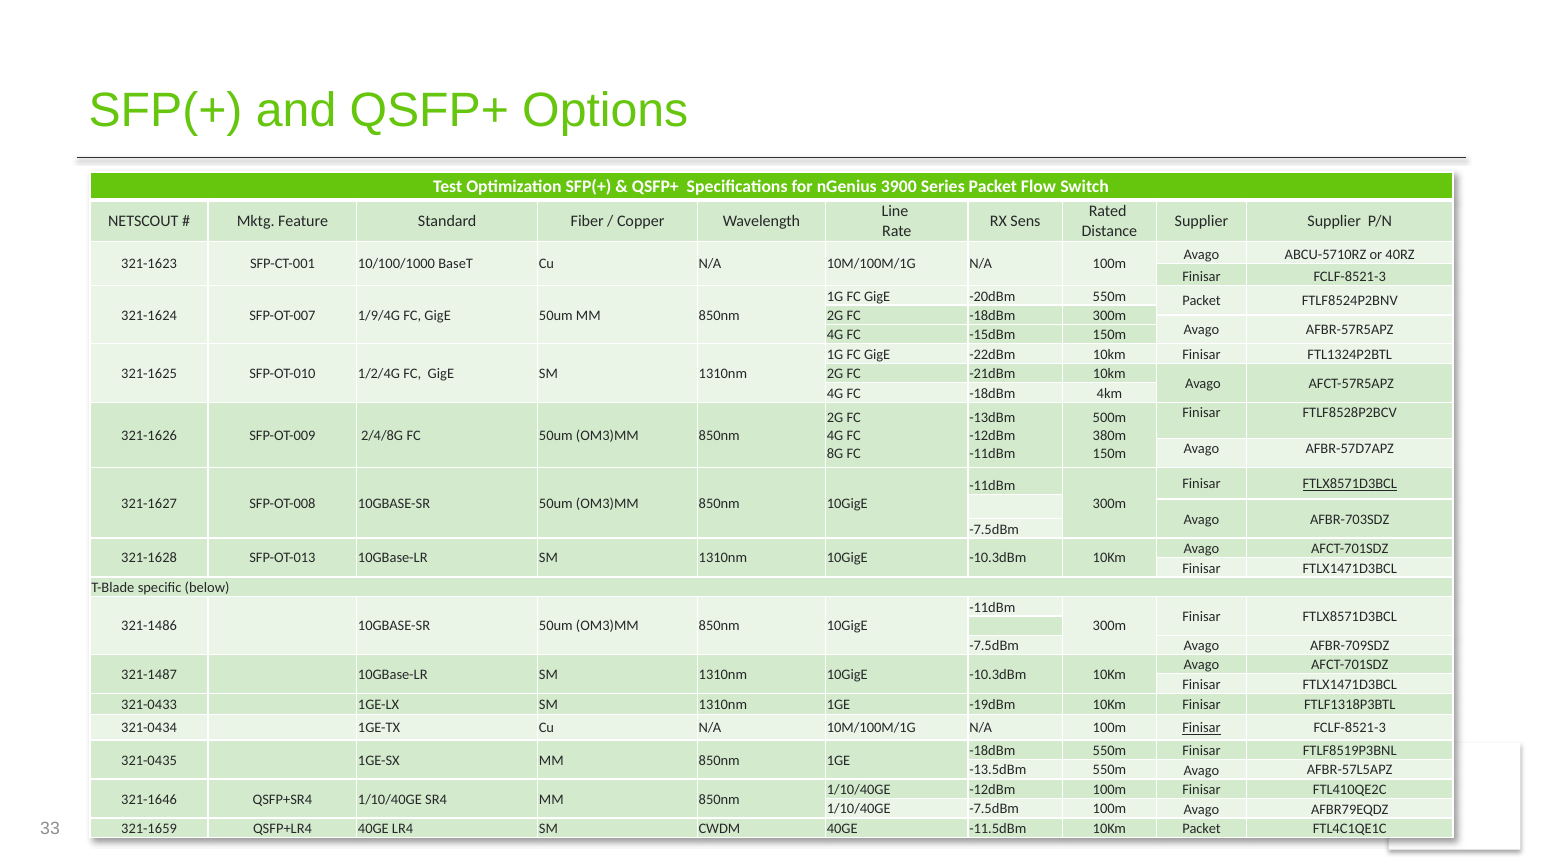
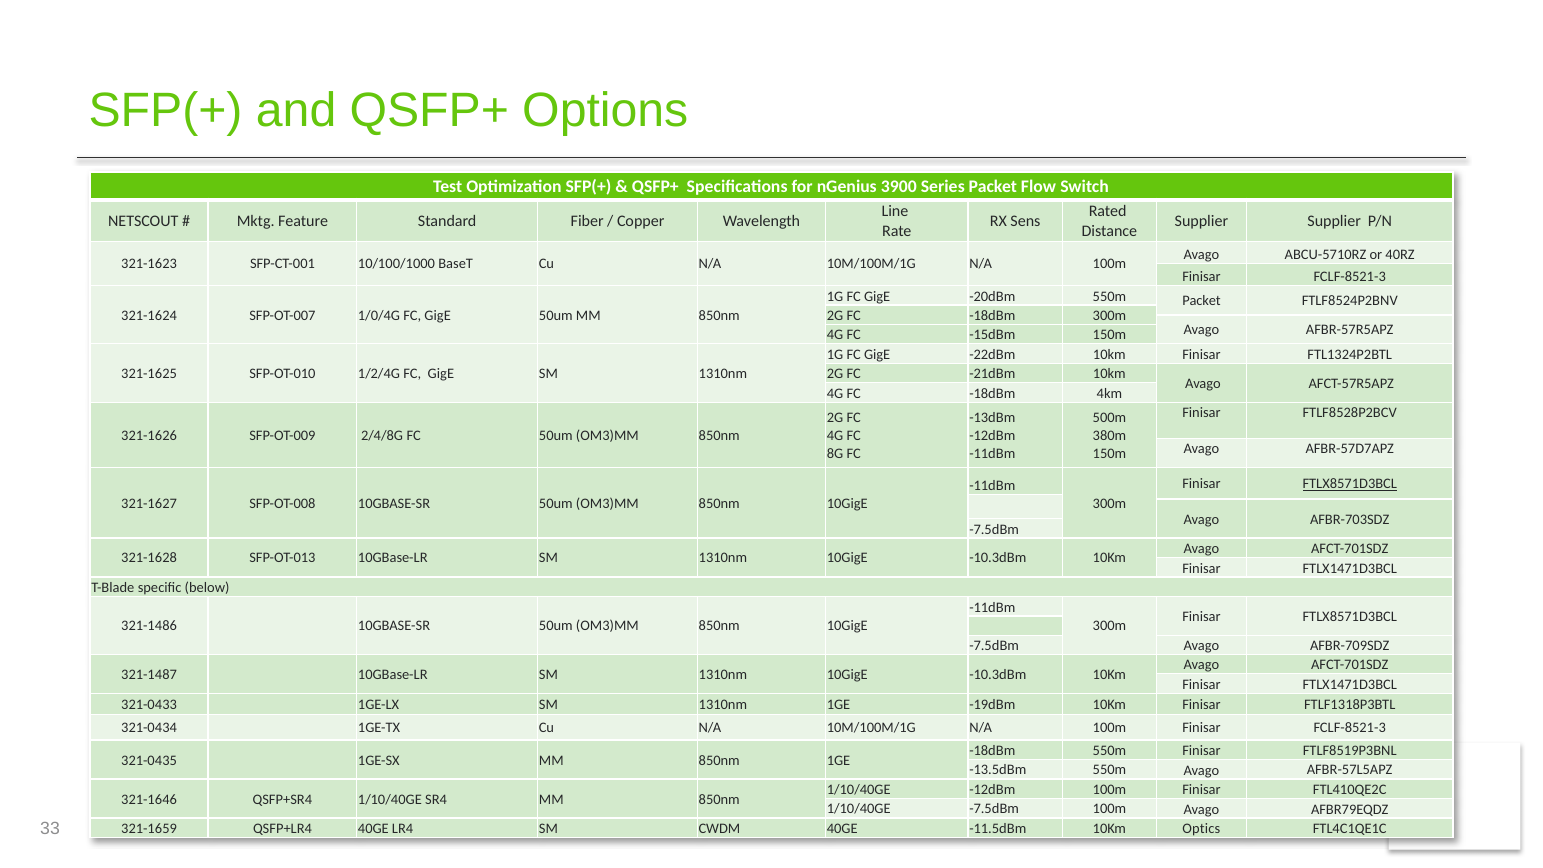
1/9/4G: 1/9/4G -> 1/0/4G (379, 315)
Finisar underline: present -> none (1201, 728)
10Km Packet: Packet -> Optics (1201, 829)
